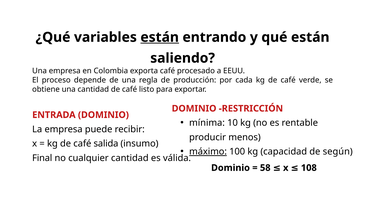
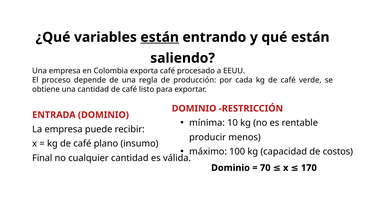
salida: salida -> plano (106, 143)
máximo underline: present -> none (208, 151)
según: según -> costos (338, 151)
58: 58 -> 70 (265, 167)
108: 108 -> 170 (309, 167)
